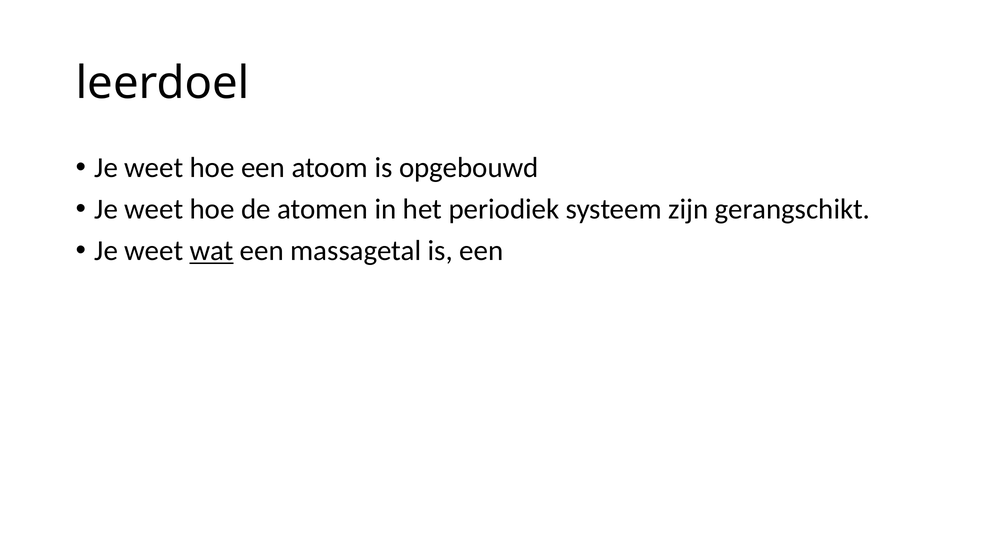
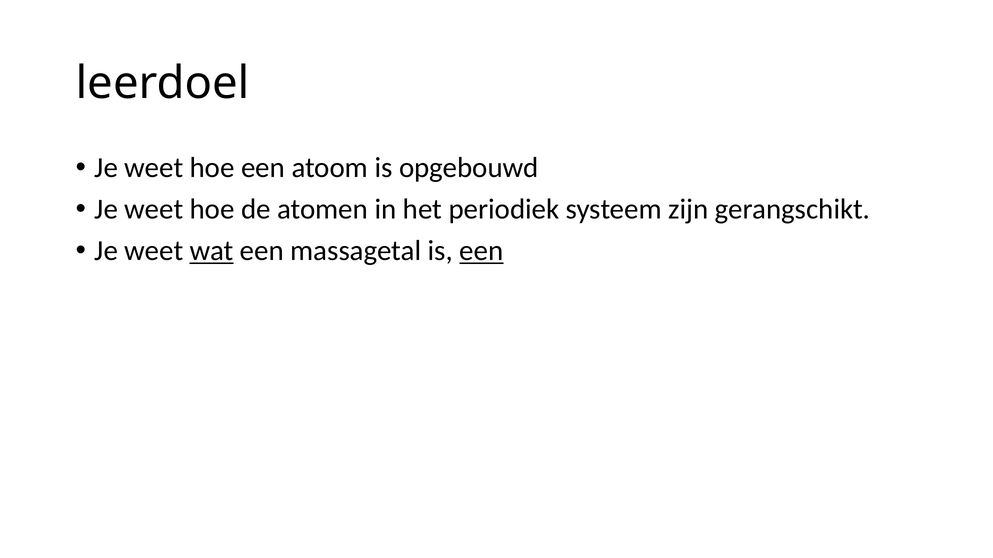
een underline: none -> present (481, 251)
